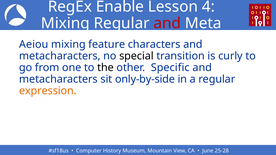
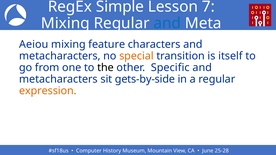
Enable: Enable -> Simple (120, 7)
4: 4 -> 7 (208, 7)
and colour: red -> blue (167, 23)
special colour: black -> orange (136, 56)
curly: curly -> itself (230, 56)
only-by-side: only-by-side -> gets-by-side (145, 79)
